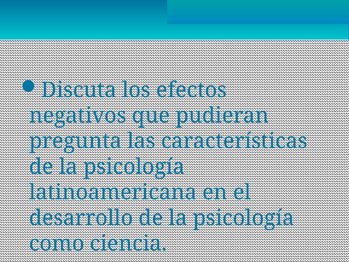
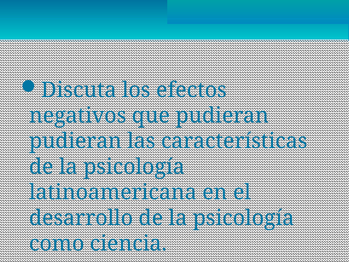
pregunta: pregunta -> pudieran (76, 141)
